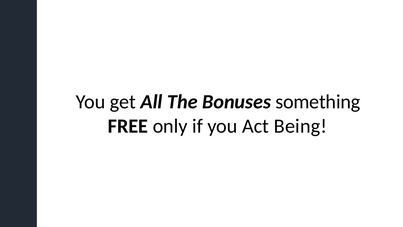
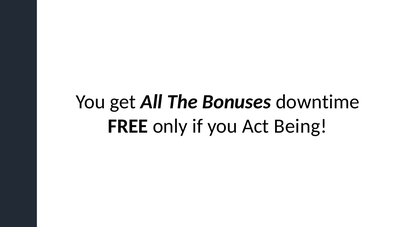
something: something -> downtime (318, 102)
